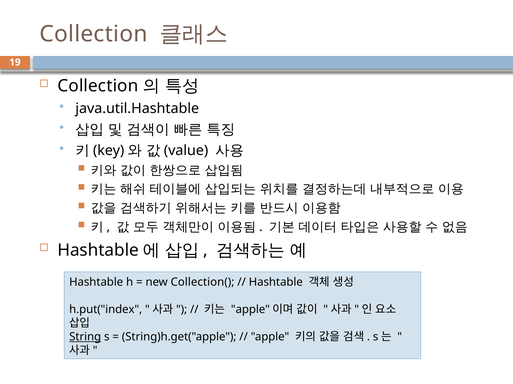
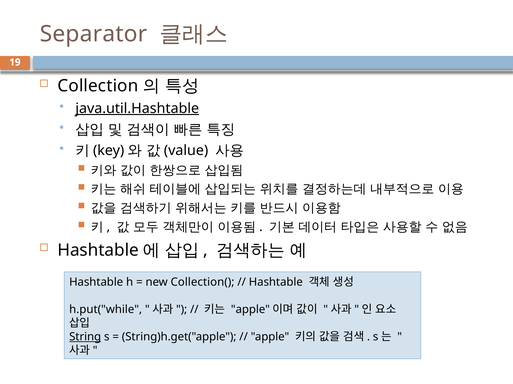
Collection: Collection -> Separator (94, 34)
java.util.Hashtable underline: none -> present (137, 109)
h.put("index: h.put("index -> h.put("while (106, 310)
